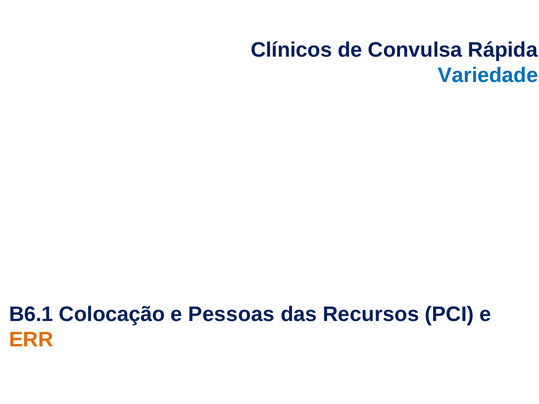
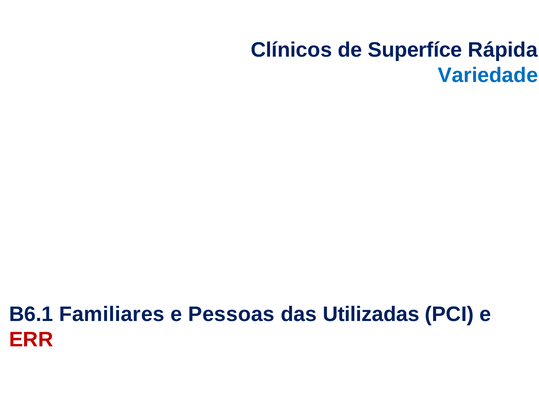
Convulsa: Convulsa -> Superfíce (415, 50)
Colocação: Colocação -> Familiares (112, 314)
Recursos: Recursos -> Utilizadas (371, 314)
ERR colour: orange -> red (31, 340)
